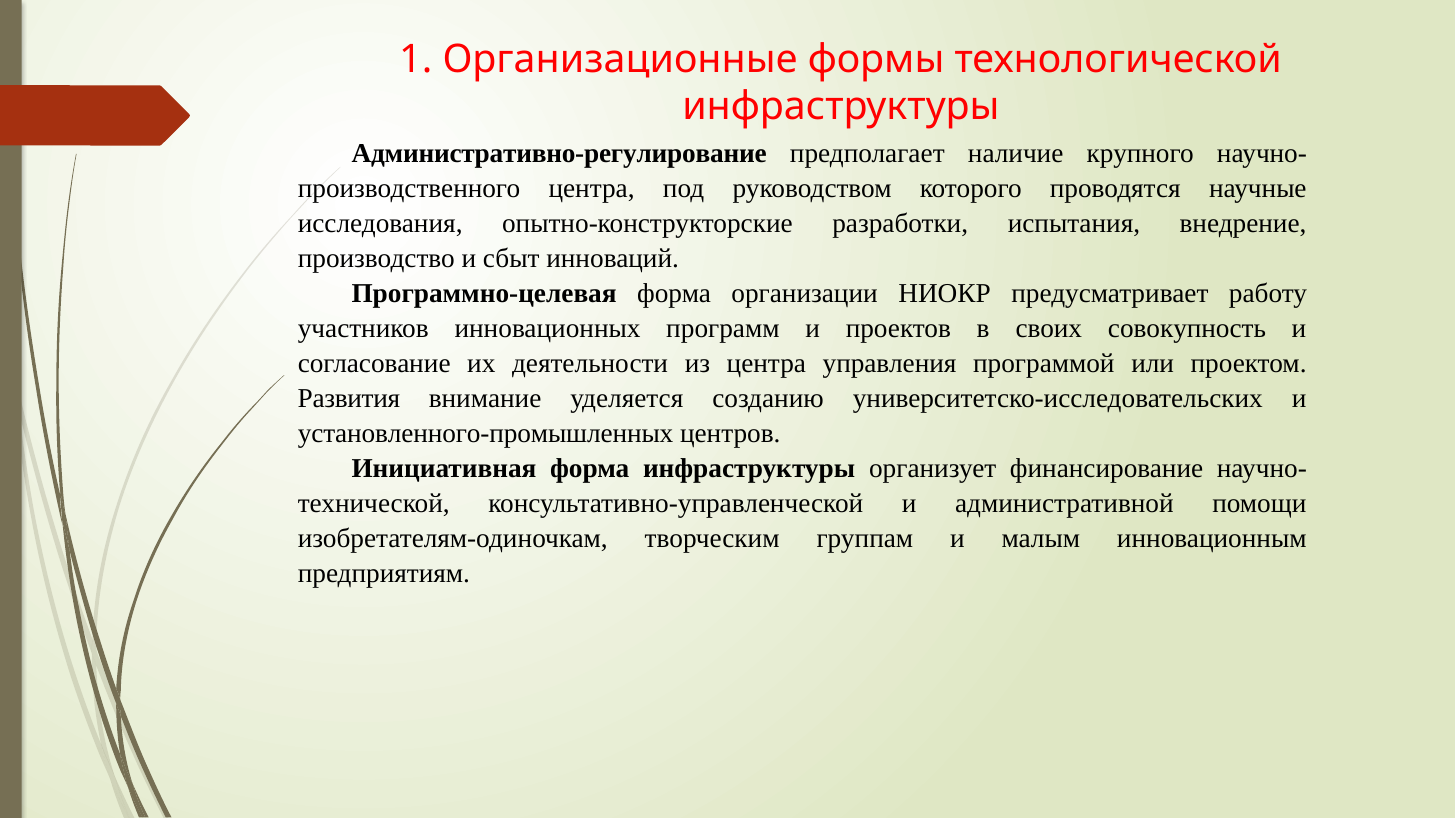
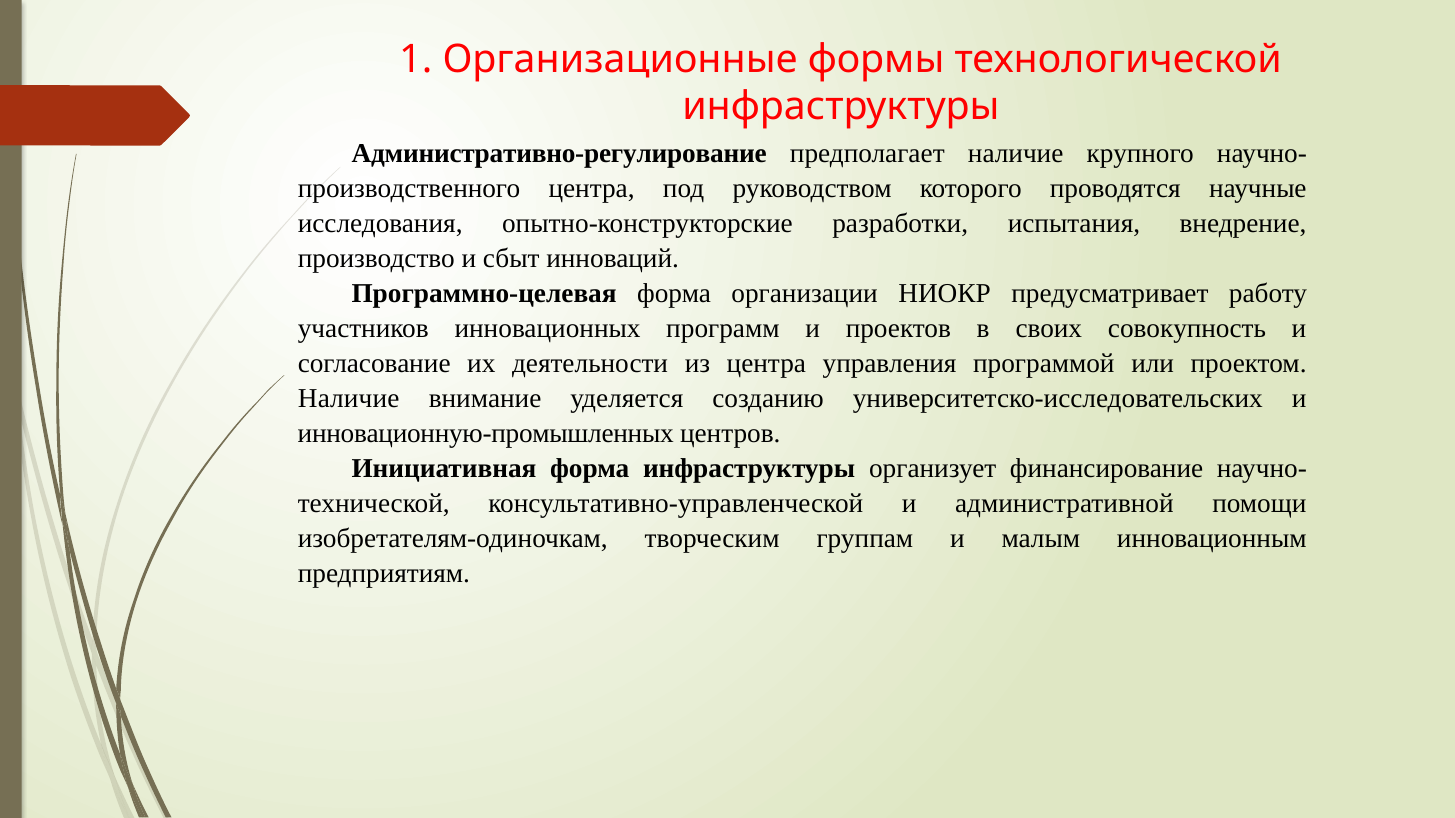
Развития: Развития -> Наличие (349, 399)
установленного-промышленных: установленного-промышленных -> инновационную-промышленных (486, 434)
